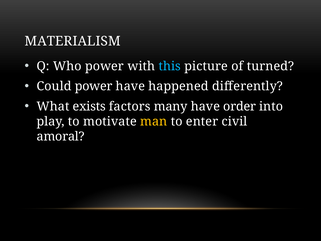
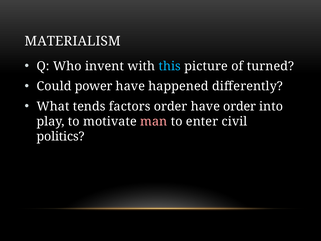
Who power: power -> invent (105, 66)
exists: exists -> tends (89, 106)
factors many: many -> order (171, 106)
man colour: yellow -> pink (154, 121)
amoral: amoral -> politics (61, 136)
